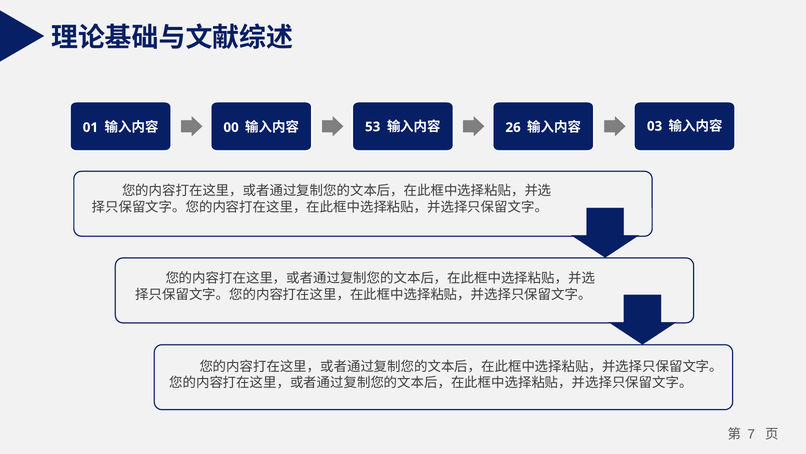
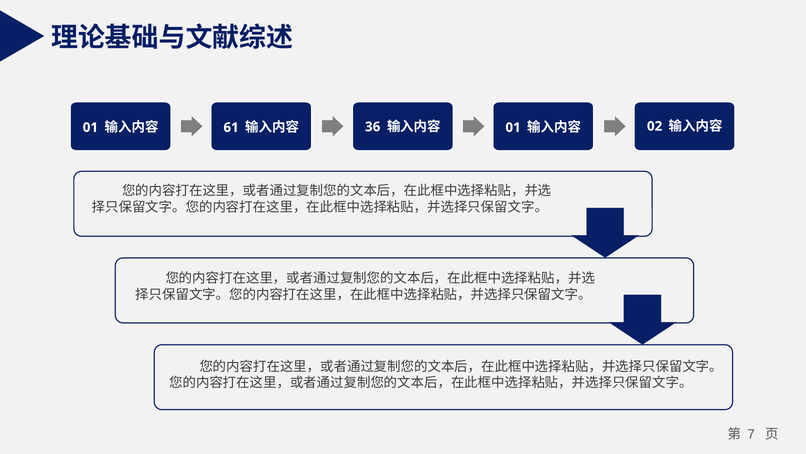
00: 00 -> 61 (231, 127)
53: 53 -> 36 (373, 127)
26: 26 -> 01 (513, 127)
03: 03 -> 02 (655, 126)
